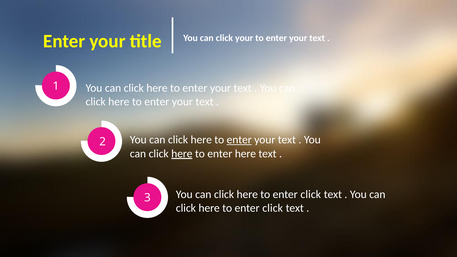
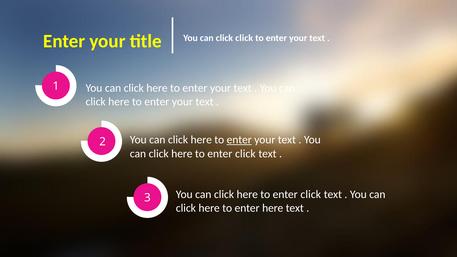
click your: your -> click (244, 38)
here underline: present -> none (182, 154)
here: here -> click (245, 154)
click: click -> here (273, 208)
